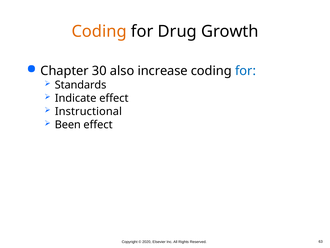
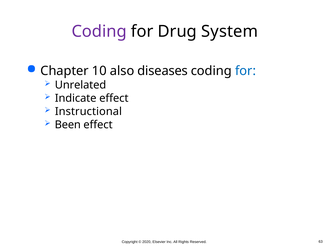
Coding colour: orange -> purple (99, 31)
Growth: Growth -> System (230, 31)
30: 30 -> 10 (99, 71)
increase: increase -> diseases (163, 71)
Standards: Standards -> Unrelated (81, 85)
